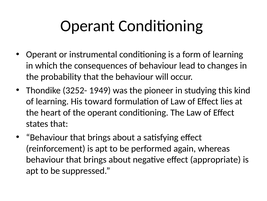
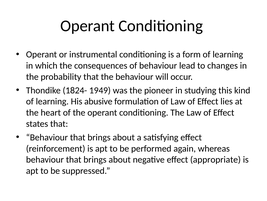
3252-: 3252- -> 1824- (75, 90)
toward: toward -> abusive (98, 101)
